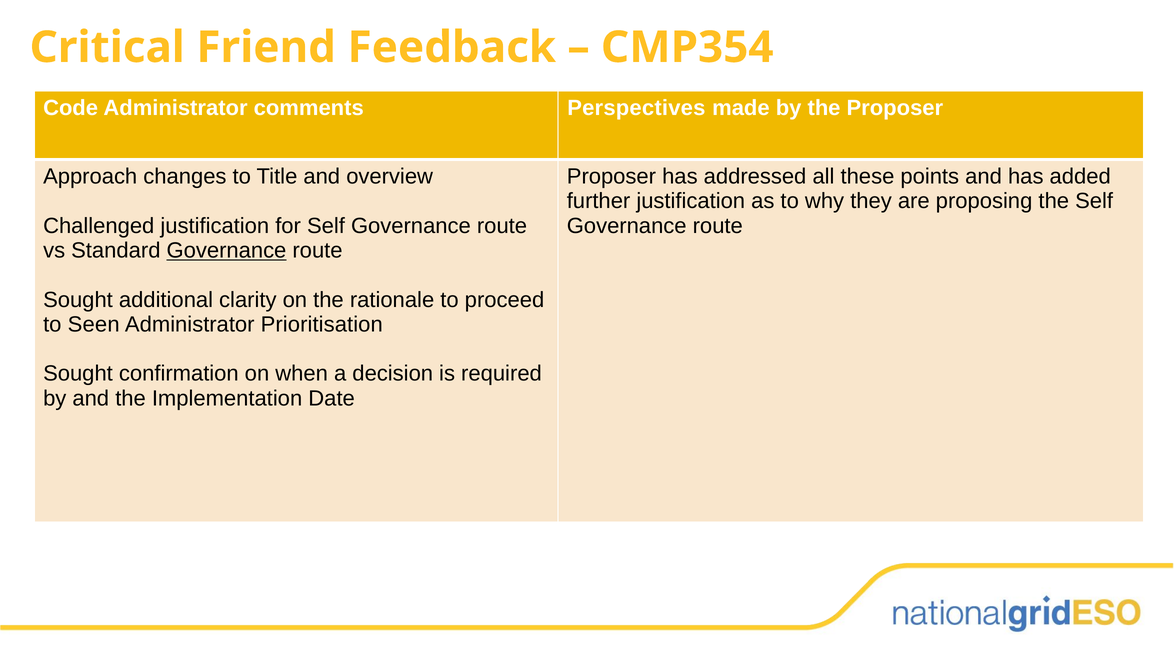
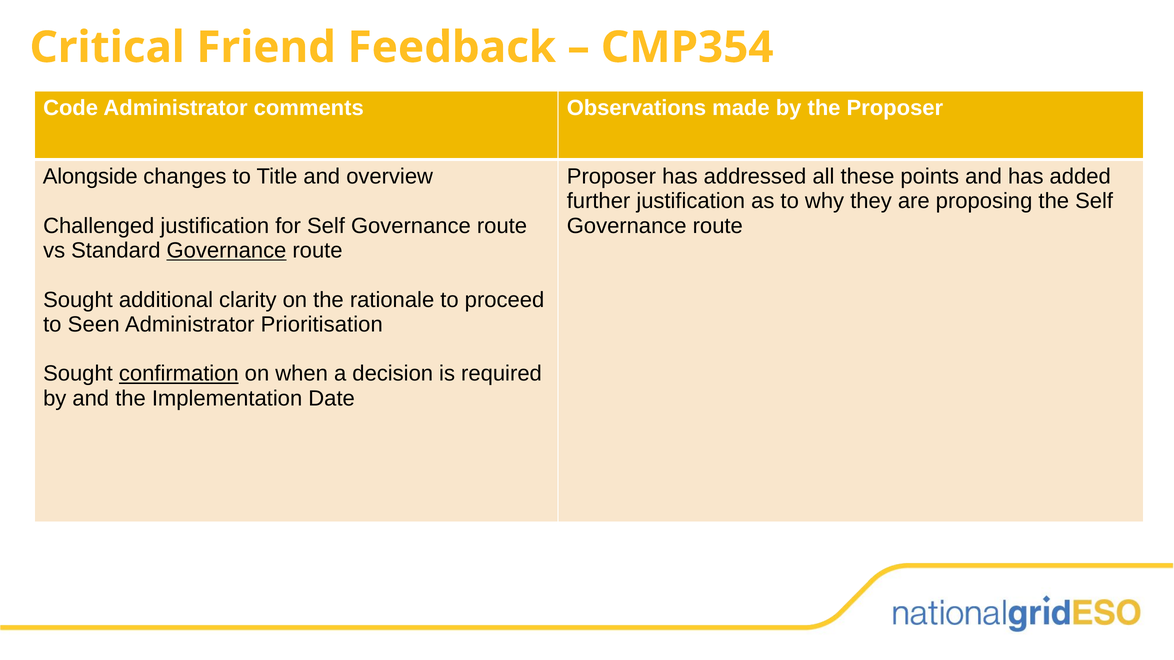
Perspectives: Perspectives -> Observations (637, 108)
Approach: Approach -> Alongside (90, 177)
confirmation underline: none -> present (179, 374)
